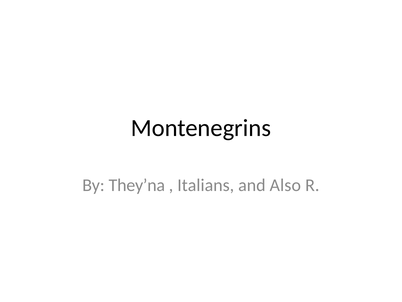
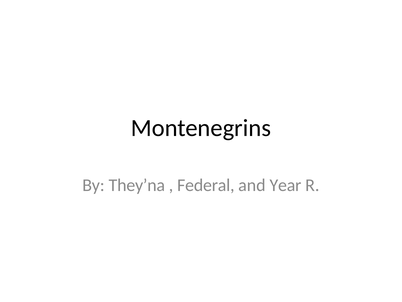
Italians: Italians -> Federal (206, 185)
Also: Also -> Year (285, 185)
